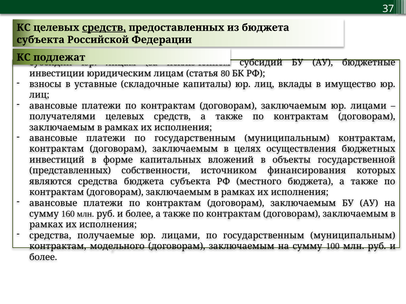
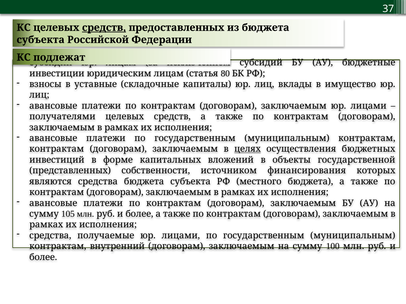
целях underline: none -> present (248, 149)
160: 160 -> 105 (68, 214)
модельного: модельного -> внутренний (117, 247)
